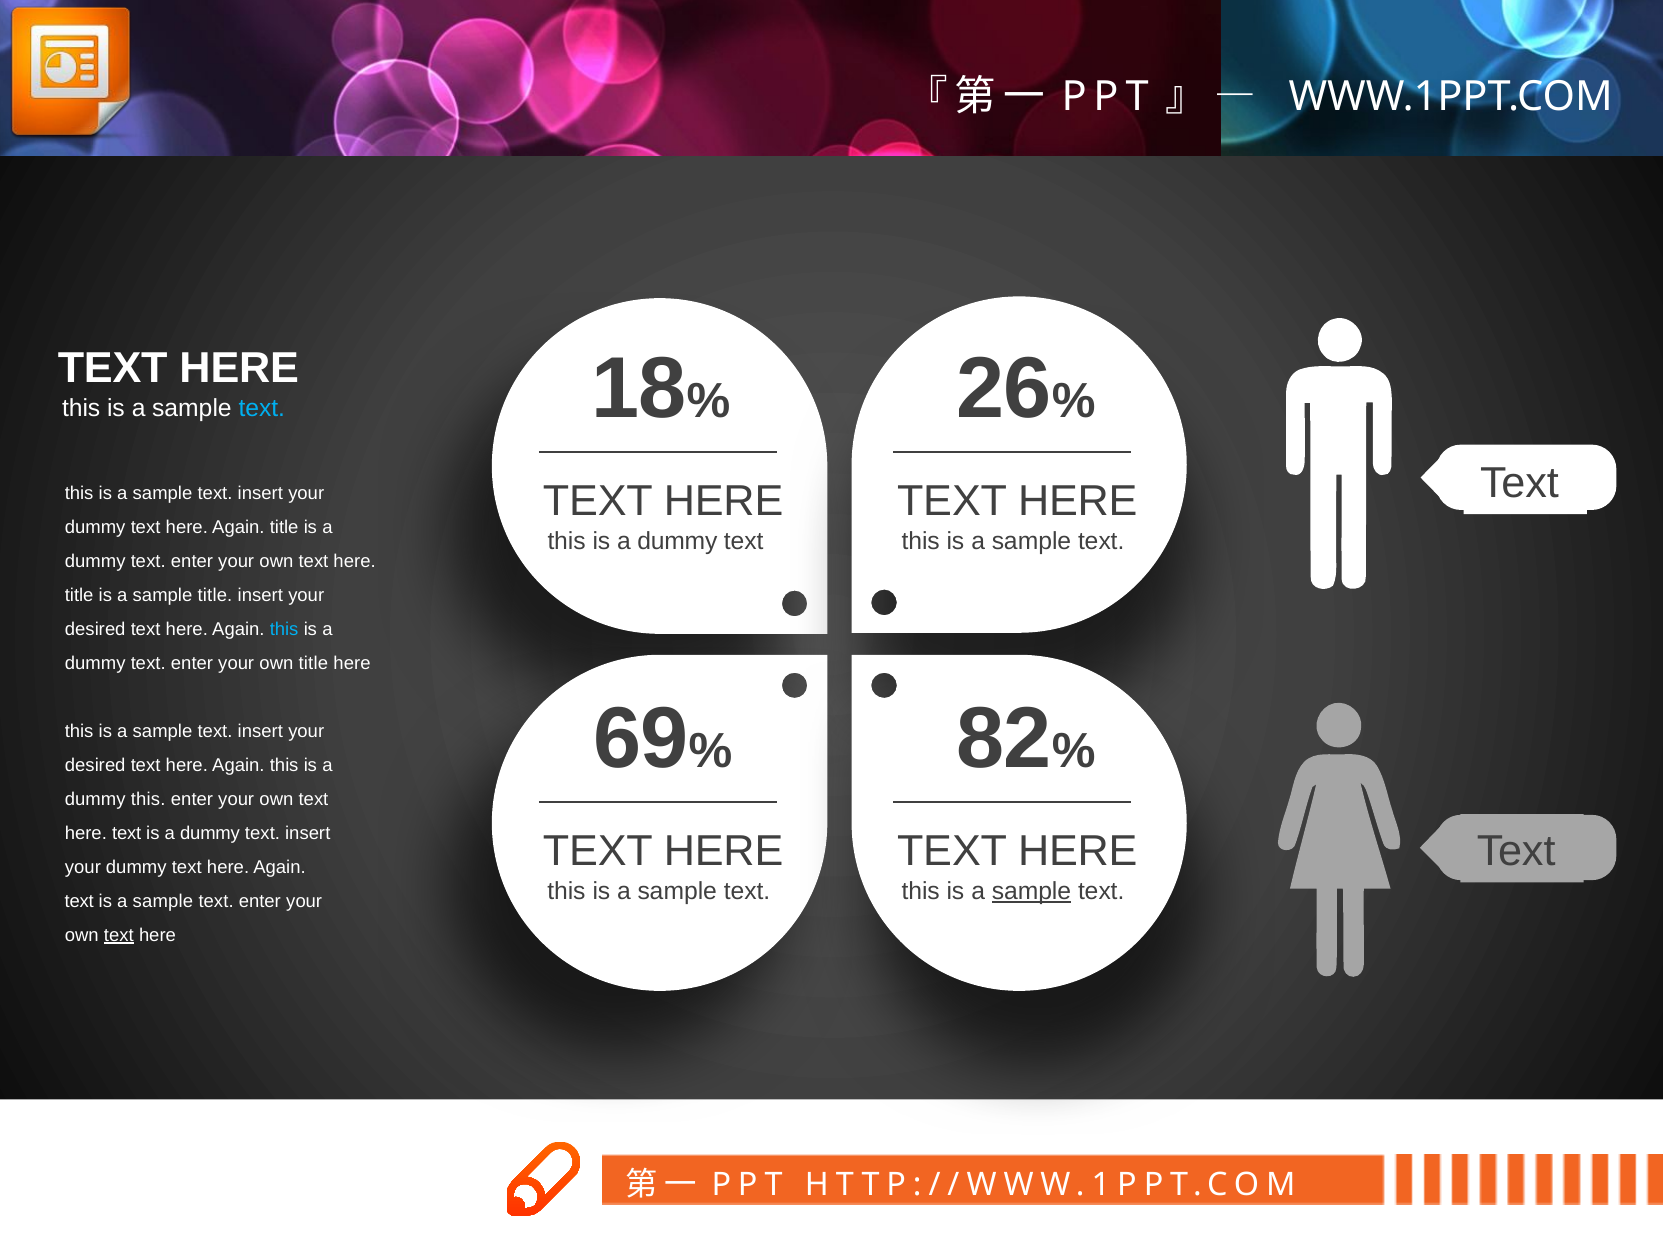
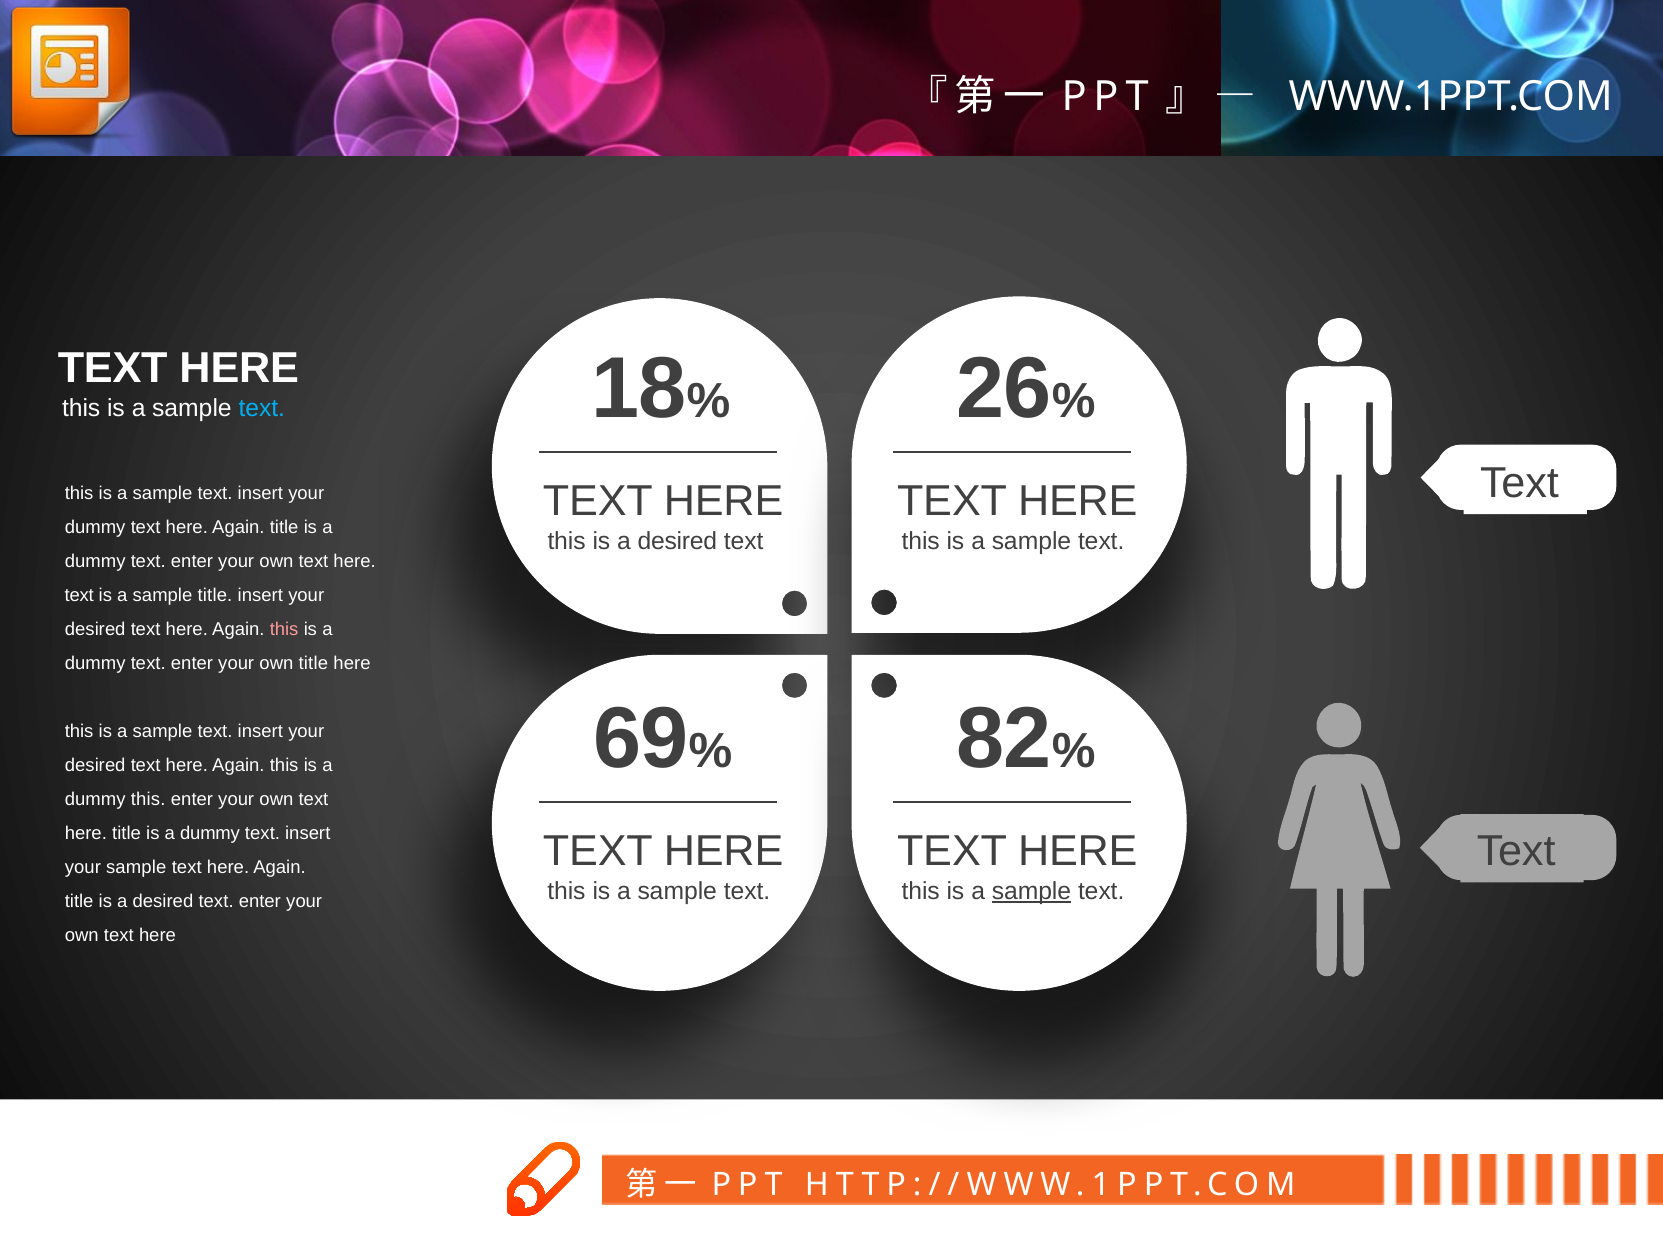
dummy: dummy -> desired (677, 541)
title: title -> text (79, 595)
this colour: light blue -> pink (284, 629)
here text: text -> title (127, 833)
dummy: dummy -> sample (136, 867)
text: text -> title (79, 901)
sample: sample -> desired (163, 901)
text underline: present -> none (119, 934)
